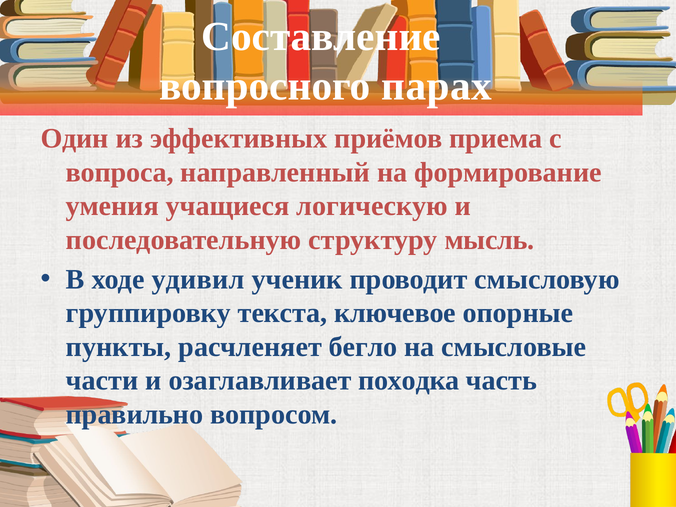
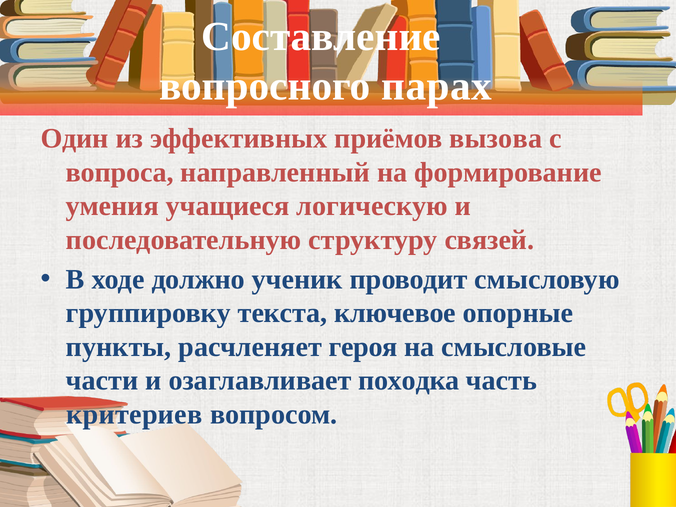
приема: приема -> вызова (496, 138)
мысль: мысль -> связей (489, 240)
удивил: удивил -> должно (198, 279)
бегло: бегло -> героя (363, 347)
правильно: правильно -> критериев (134, 414)
